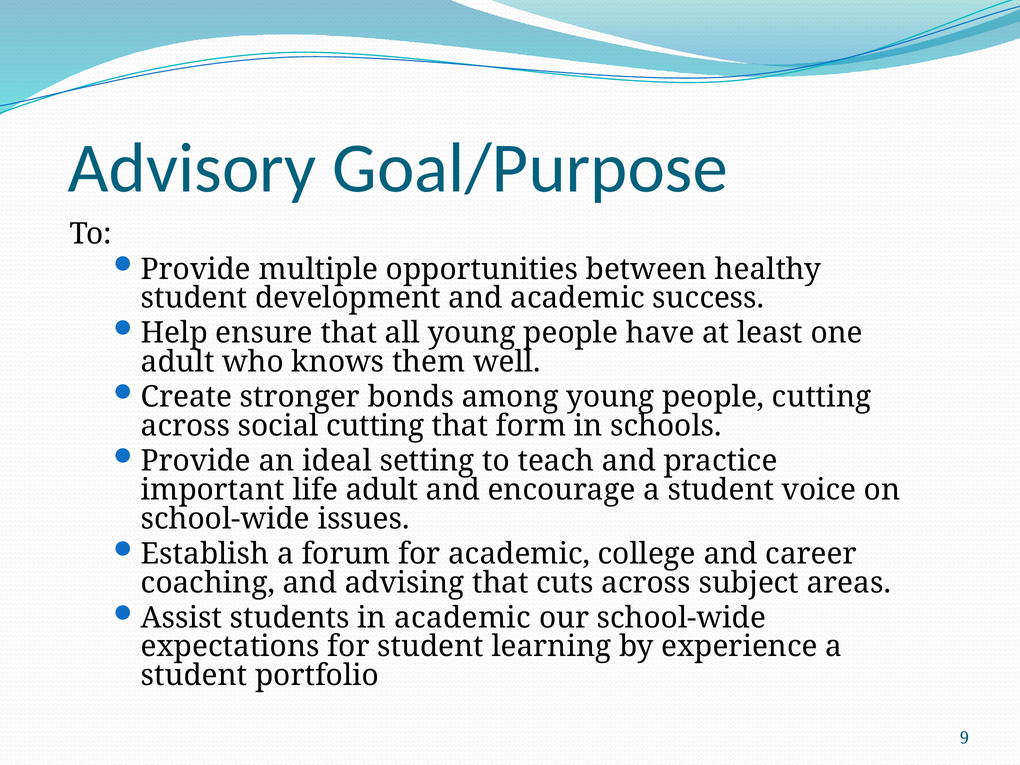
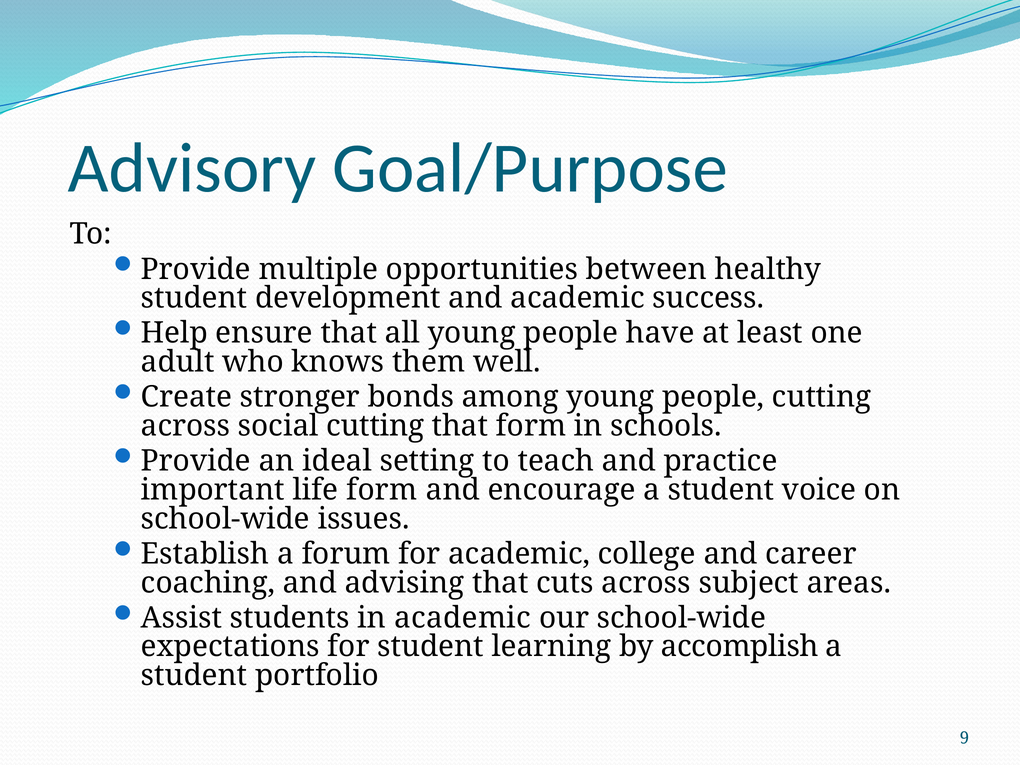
life adult: adult -> form (382, 490)
experience: experience -> accomplish (740, 647)
